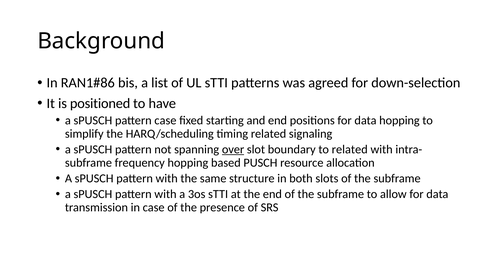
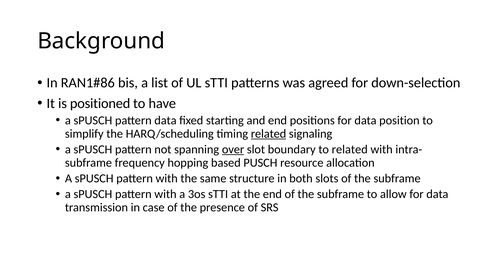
pattern case: case -> data (165, 120)
data hopping: hopping -> position (399, 120)
related underline: none -> present (269, 133)
